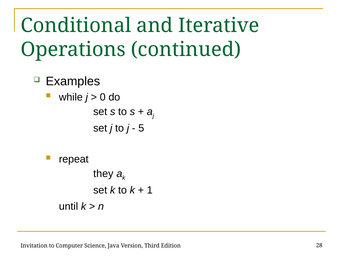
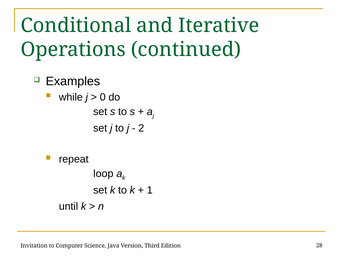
5: 5 -> 2 (141, 128)
they: they -> loop (103, 174)
